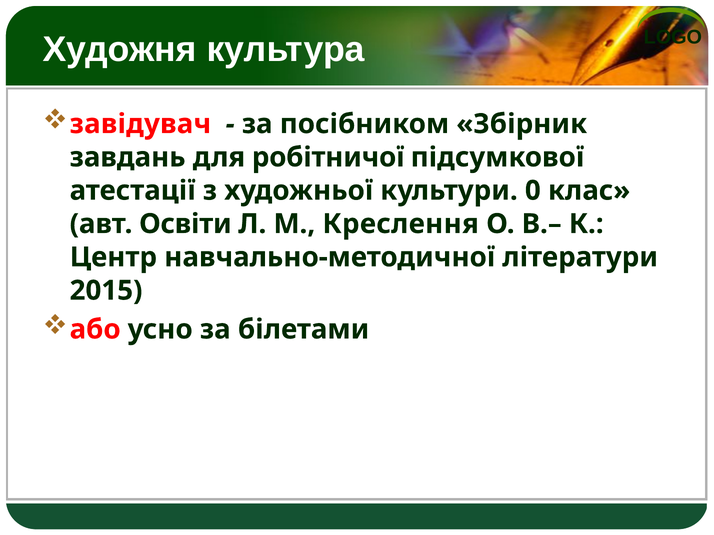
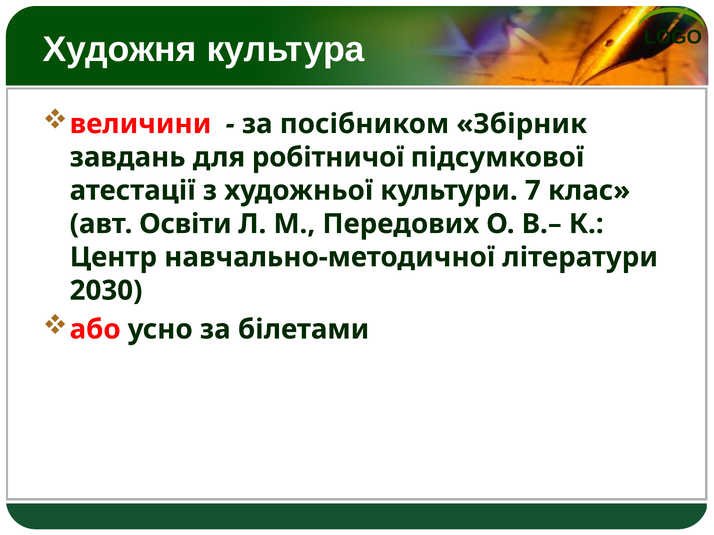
завідувач: завідувач -> величини (141, 124)
0: 0 -> 7 (533, 191)
Креслення: Креслення -> Передових (401, 224)
2015: 2015 -> 2030 (106, 291)
